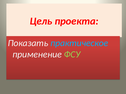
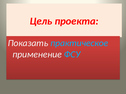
ФСУ colour: light green -> light blue (72, 55)
